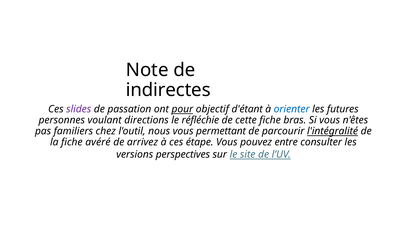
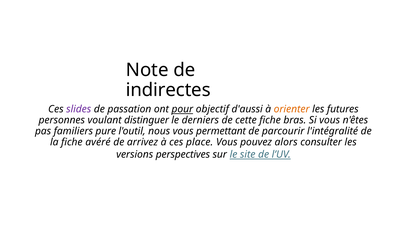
d'étant: d'étant -> d'aussi (247, 109)
orienter colour: blue -> orange (292, 109)
directions: directions -> distinguer (147, 120)
réfléchie: réfléchie -> derniers (200, 120)
chez: chez -> pure (106, 131)
l'intégralité underline: present -> none (333, 131)
étape: étape -> place (200, 142)
entre: entre -> alors (286, 142)
